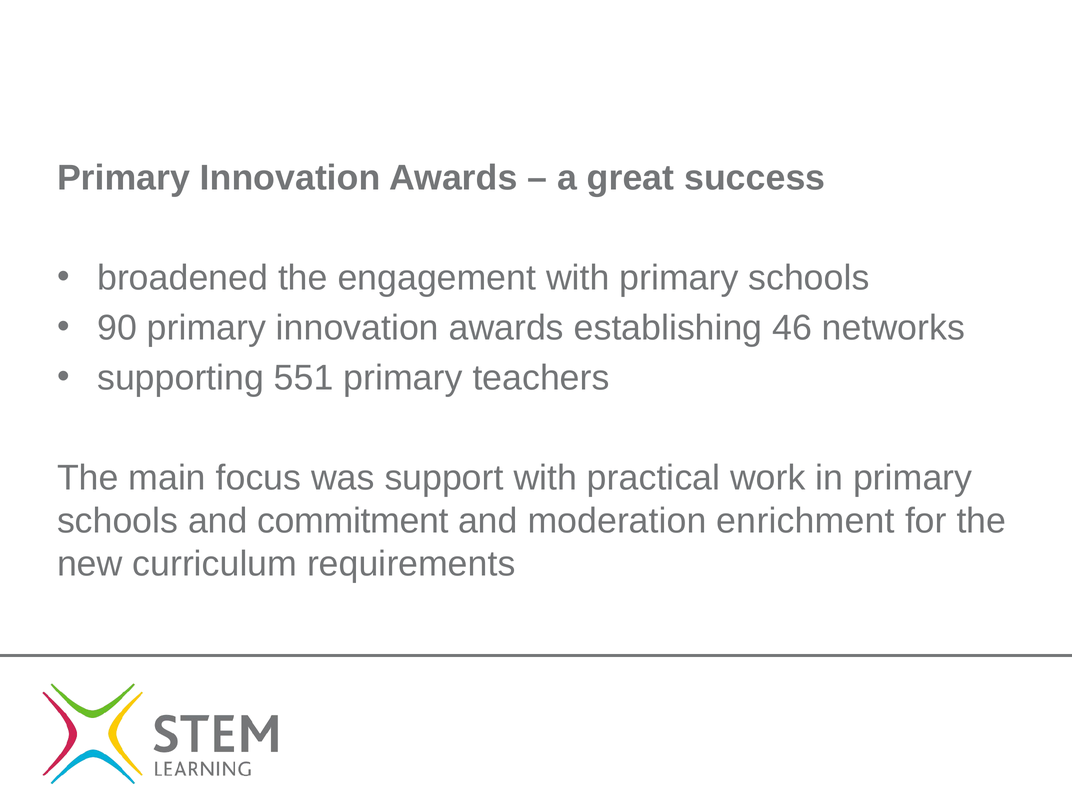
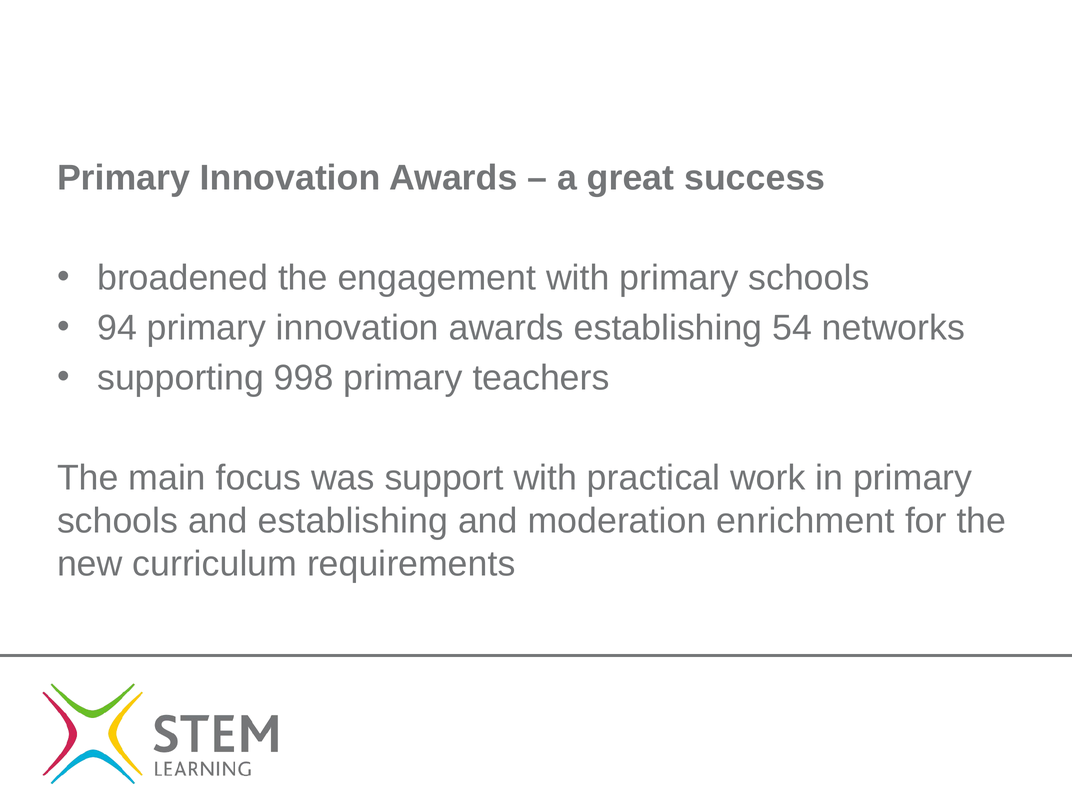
90: 90 -> 94 (117, 328)
46: 46 -> 54 (792, 328)
551: 551 -> 998 (304, 378)
and commitment: commitment -> establishing (353, 521)
